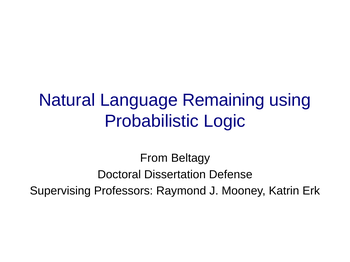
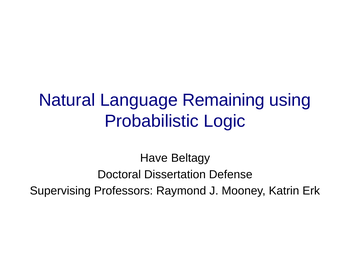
From: From -> Have (154, 158)
